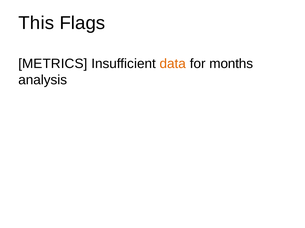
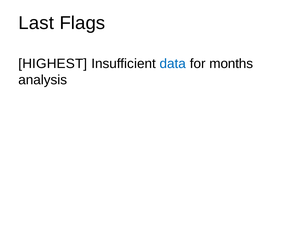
This: This -> Last (36, 23)
METRICS: METRICS -> HIGHEST (53, 64)
data colour: orange -> blue (173, 64)
